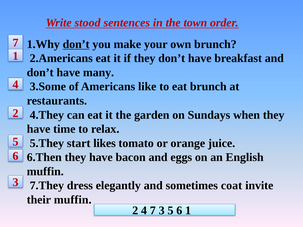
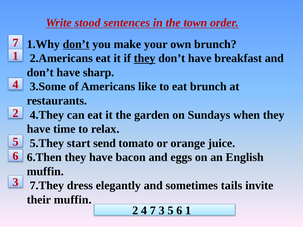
they underline: none -> present (145, 58)
many: many -> sharp (99, 73)
likes: likes -> send (105, 143)
coat: coat -> tails (232, 186)
